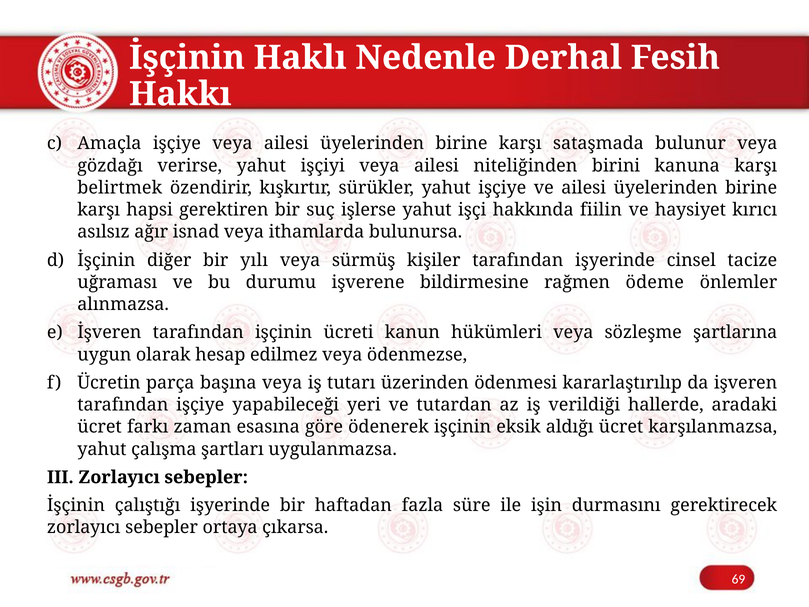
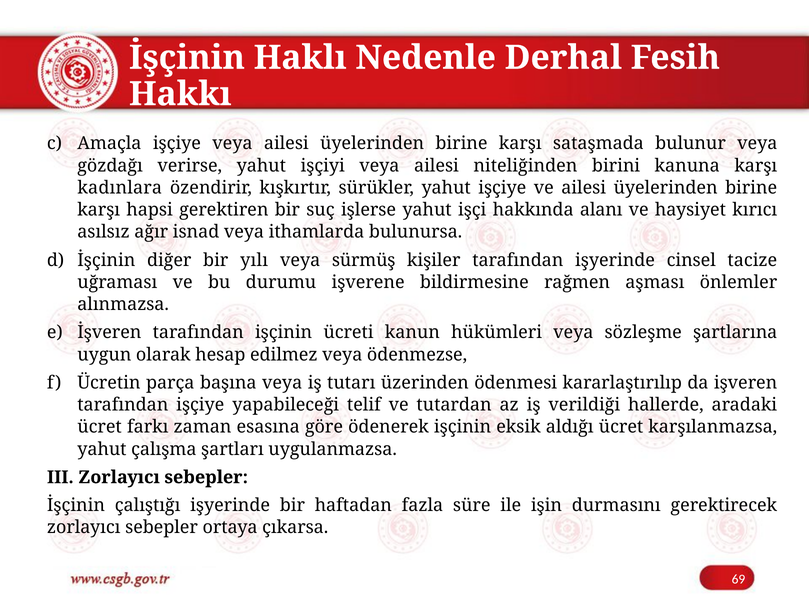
belirtmek: belirtmek -> kadınlara (120, 188)
fiilin: fiilin -> alanı (601, 210)
ödeme: ödeme -> aşması (655, 282)
yeri: yeri -> telif (364, 405)
